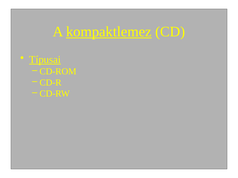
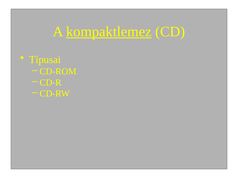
Típusai underline: present -> none (45, 60)
